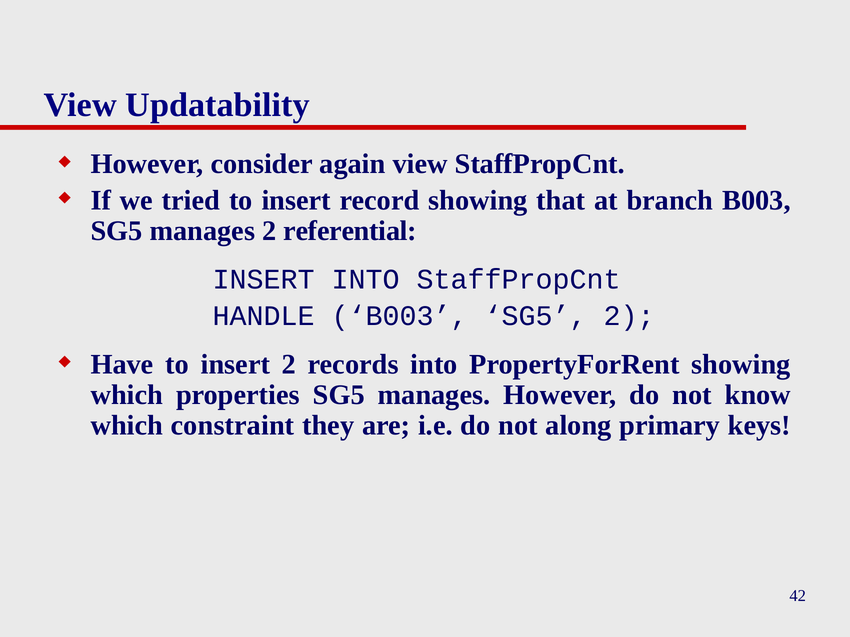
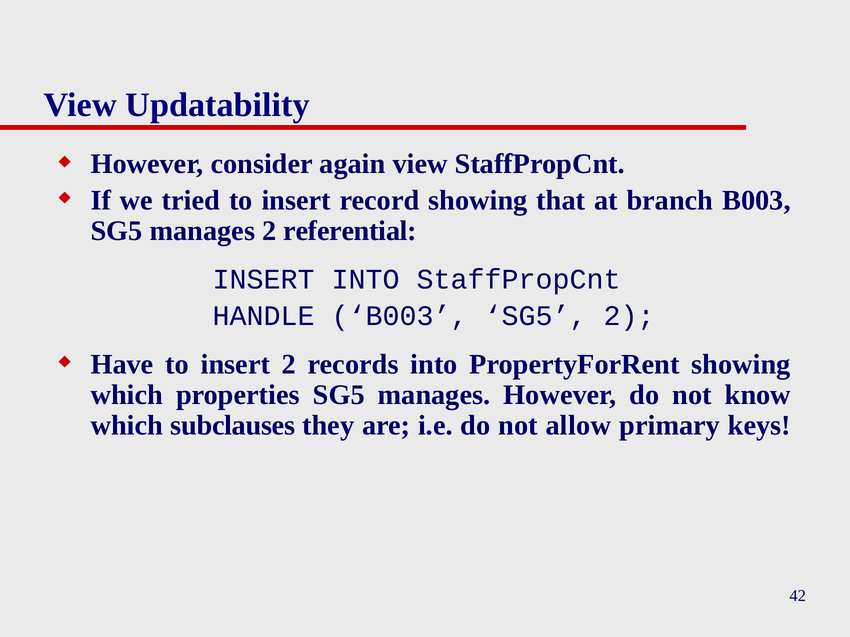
constraint: constraint -> subclauses (233, 426)
along: along -> allow (578, 426)
